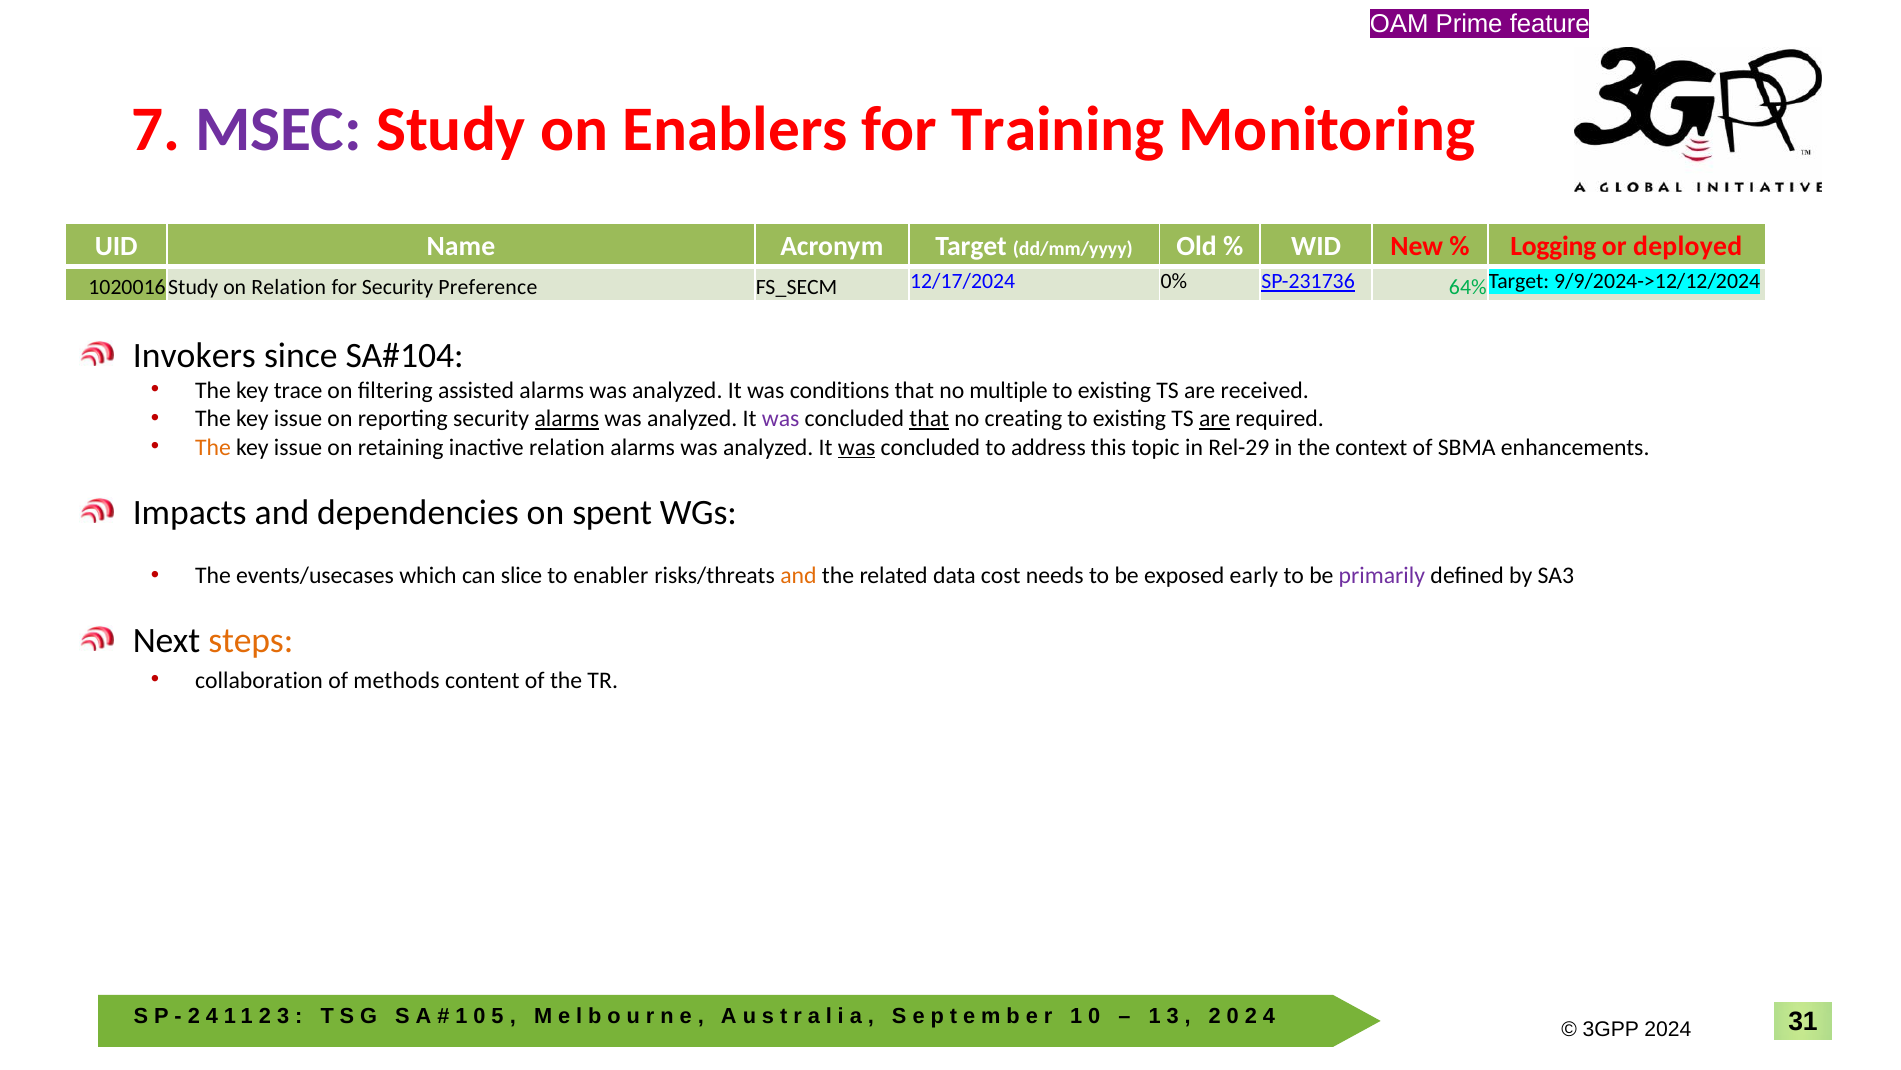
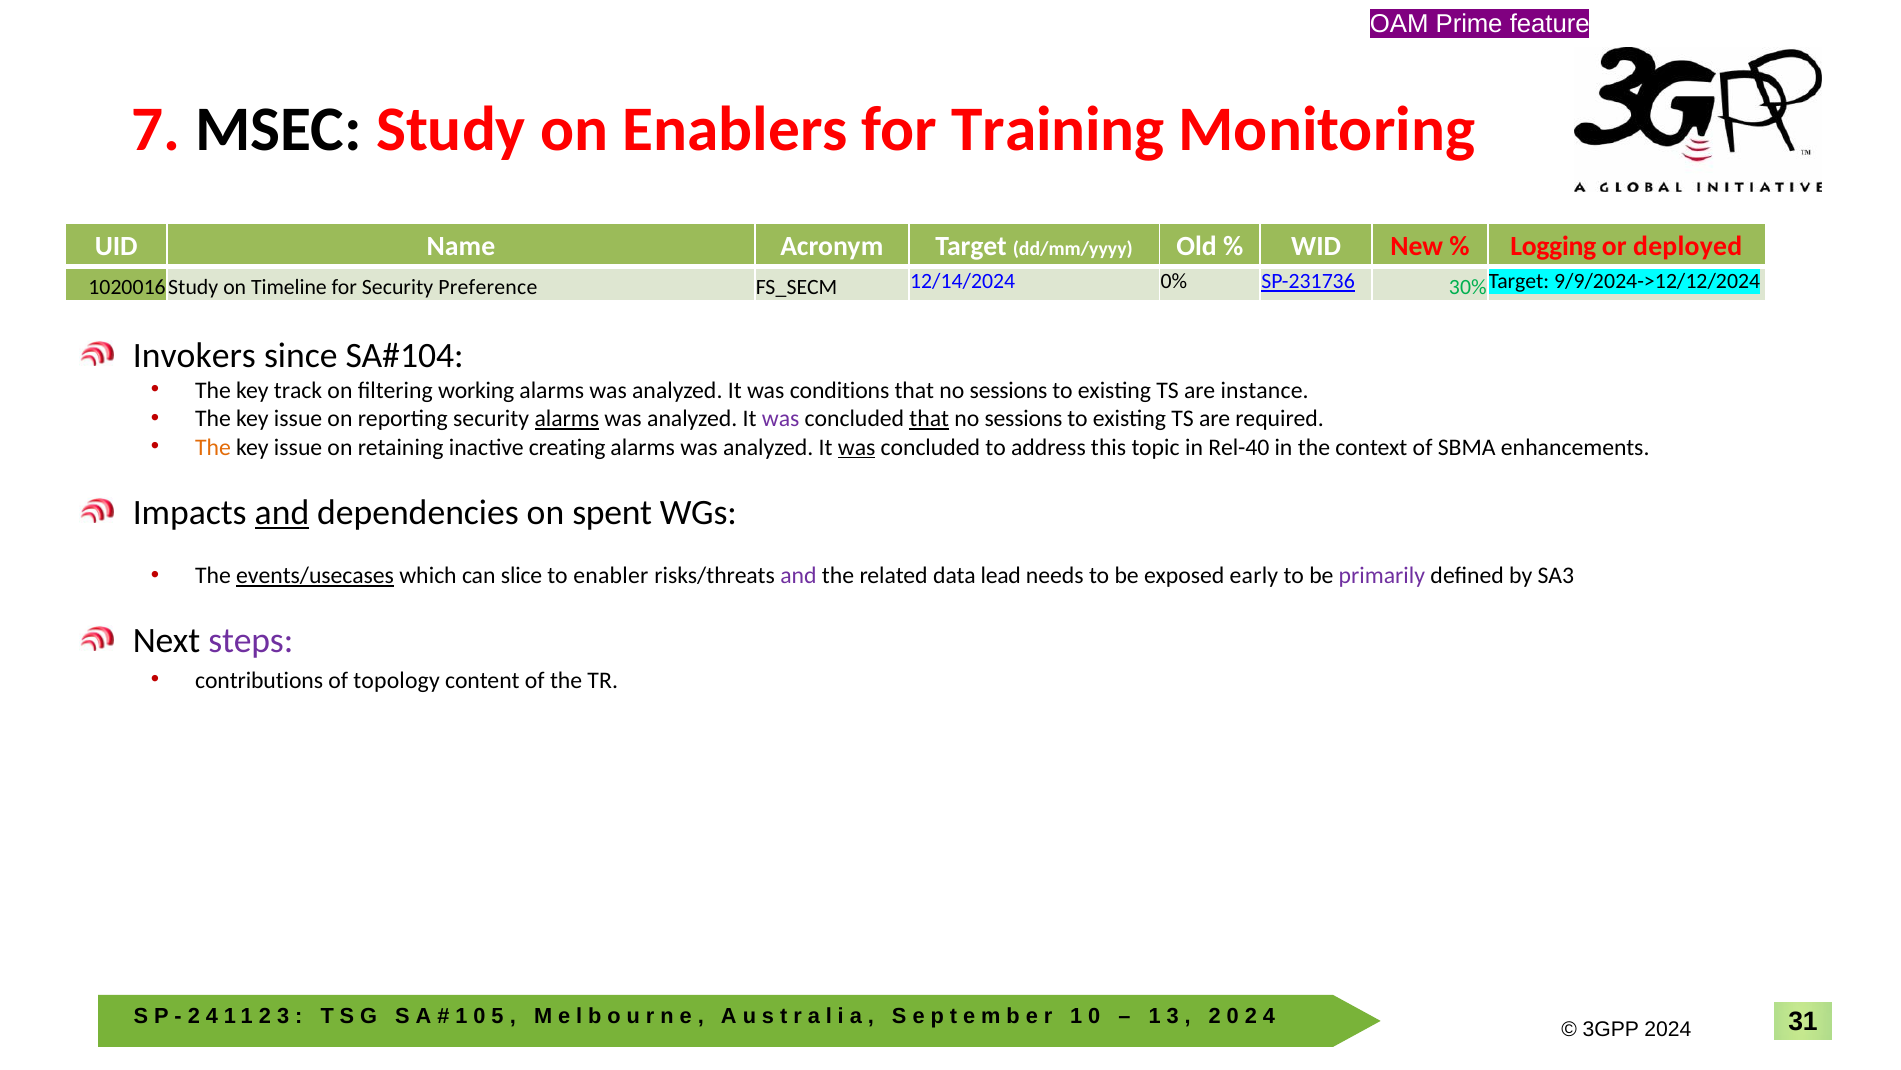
MSEC colour: purple -> black (278, 129)
on Relation: Relation -> Timeline (289, 288)
12/17/2024: 12/17/2024 -> 12/14/2024 (963, 281)
64%: 64% -> 30% (1468, 288)
trace: trace -> track (298, 390)
assisted: assisted -> working (476, 390)
multiple: multiple -> sessions (1009, 390)
received: received -> instance (1265, 390)
creating: creating -> sessions (1023, 419)
are underline: present -> none (1215, 419)
inactive relation: relation -> creating (567, 447)
Rel-29: Rel-29 -> Rel-40 (1239, 447)
and underline: none -> present (282, 512)
events/usecases underline: none -> present (315, 575)
and colour: orange -> purple (798, 575)
cost: cost -> lead (1001, 575)
steps colour: orange -> purple (251, 640)
collaboration: collaboration -> contributions (259, 680)
methods: methods -> topology (397, 680)
